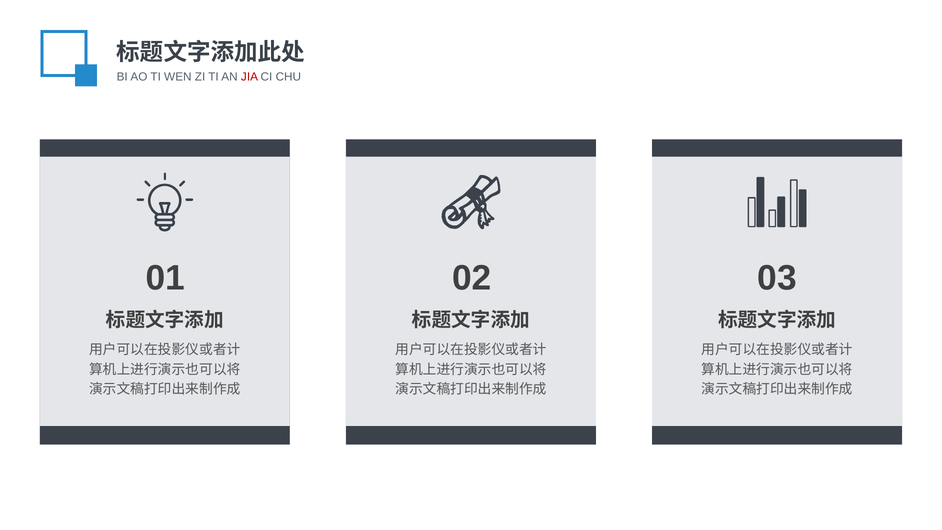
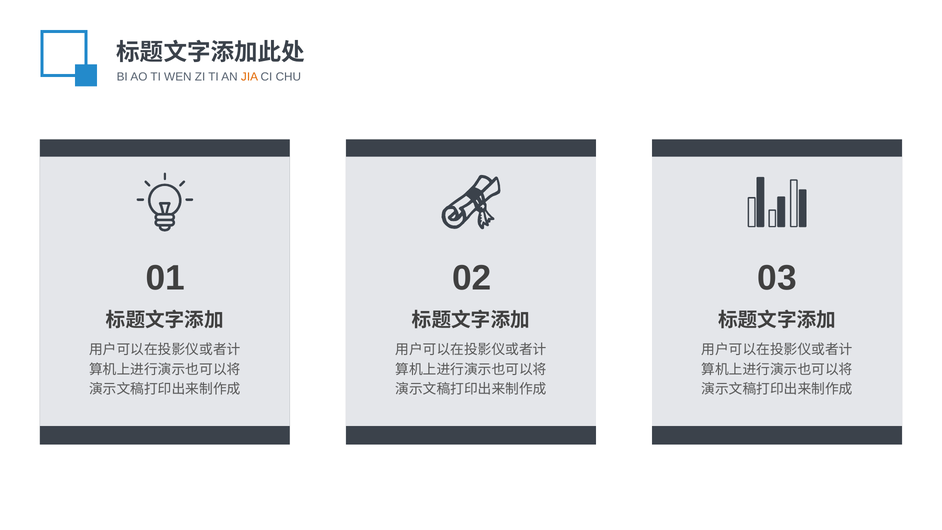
JIA colour: red -> orange (249, 77)
